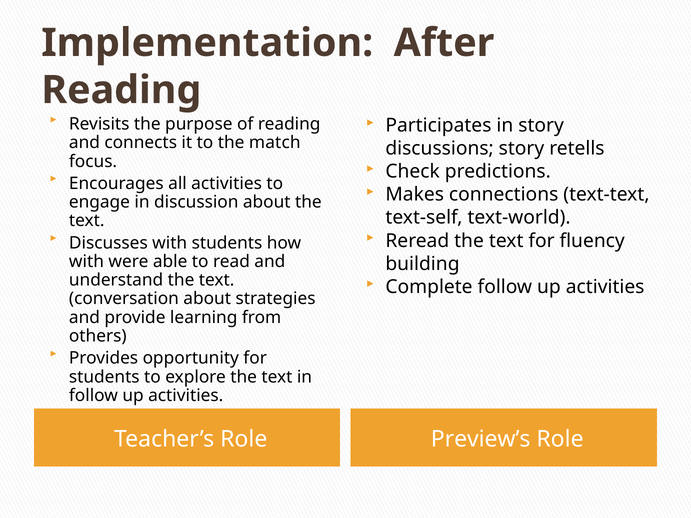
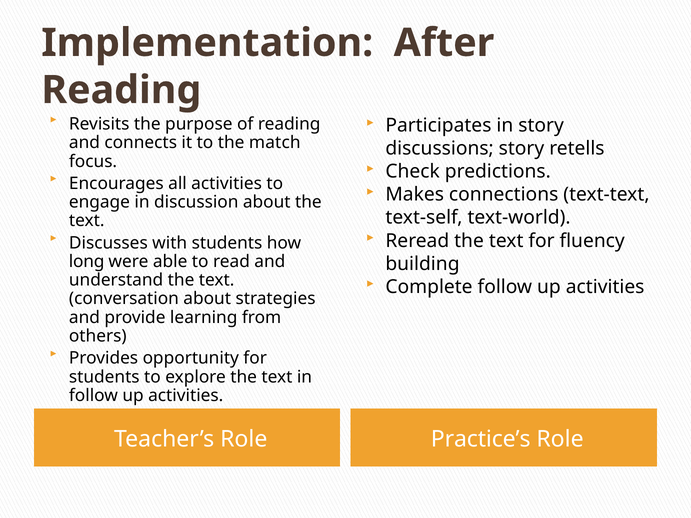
with: with -> long (87, 262)
Preview’s: Preview’s -> Practice’s (481, 439)
